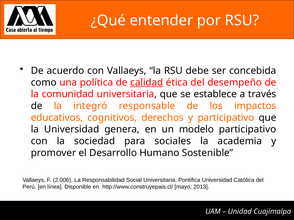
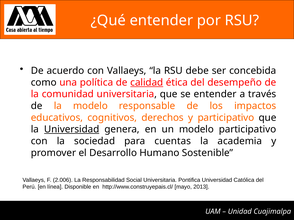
se establece: establece -> entender (215, 94)
la integró: integró -> modelo (90, 106)
Universidad underline: none -> present (72, 130)
sociales: sociales -> cuentas (173, 141)
